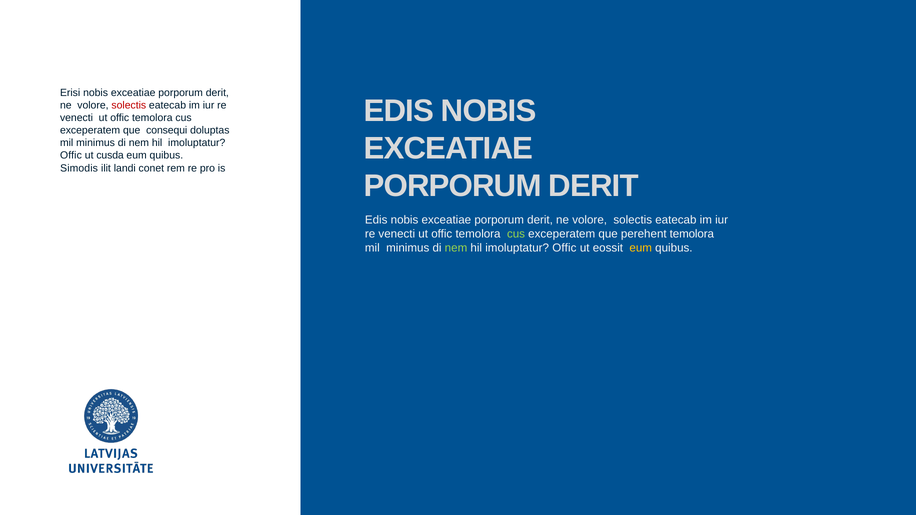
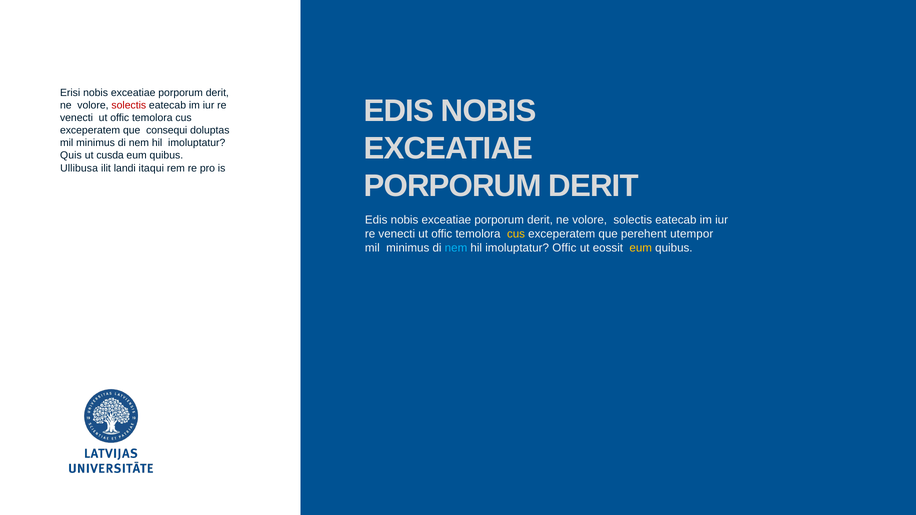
Offic: Offic -> Quis (71, 156)
Simodis: Simodis -> Ullibusa (79, 168)
conet: conet -> itaqui (151, 168)
cus colour: light green -> yellow (516, 234)
perehent temolora: temolora -> utempor (692, 234)
nem colour: light green -> light blue (456, 248)
